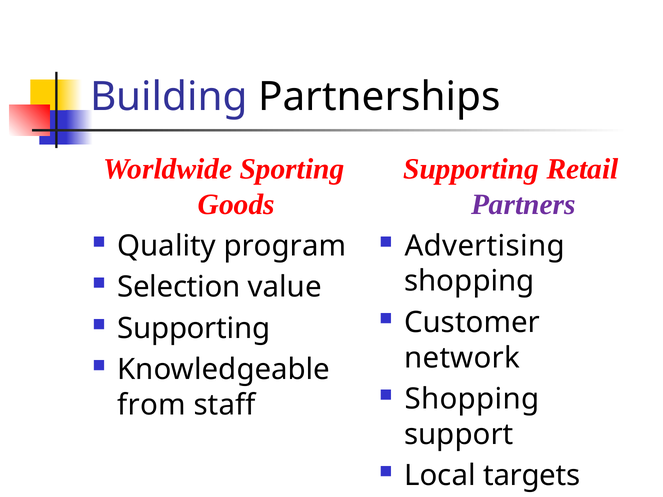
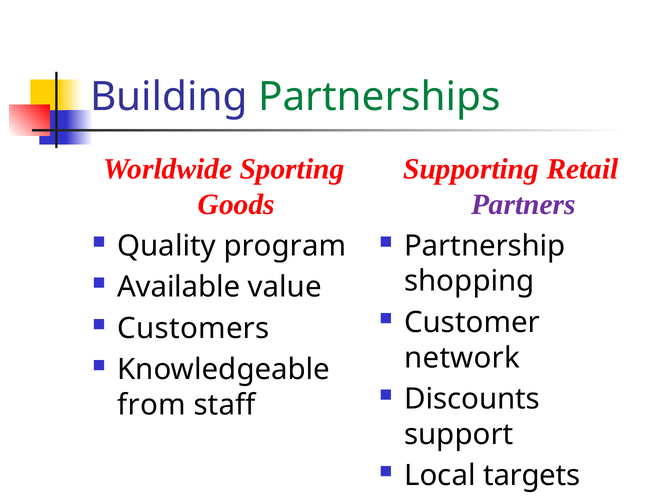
Partnerships colour: black -> green (379, 97)
Advertising: Advertising -> Partnership (485, 246)
Selection: Selection -> Available (179, 287)
Supporting: Supporting -> Customers (193, 329)
Shopping: Shopping -> Discounts (472, 399)
